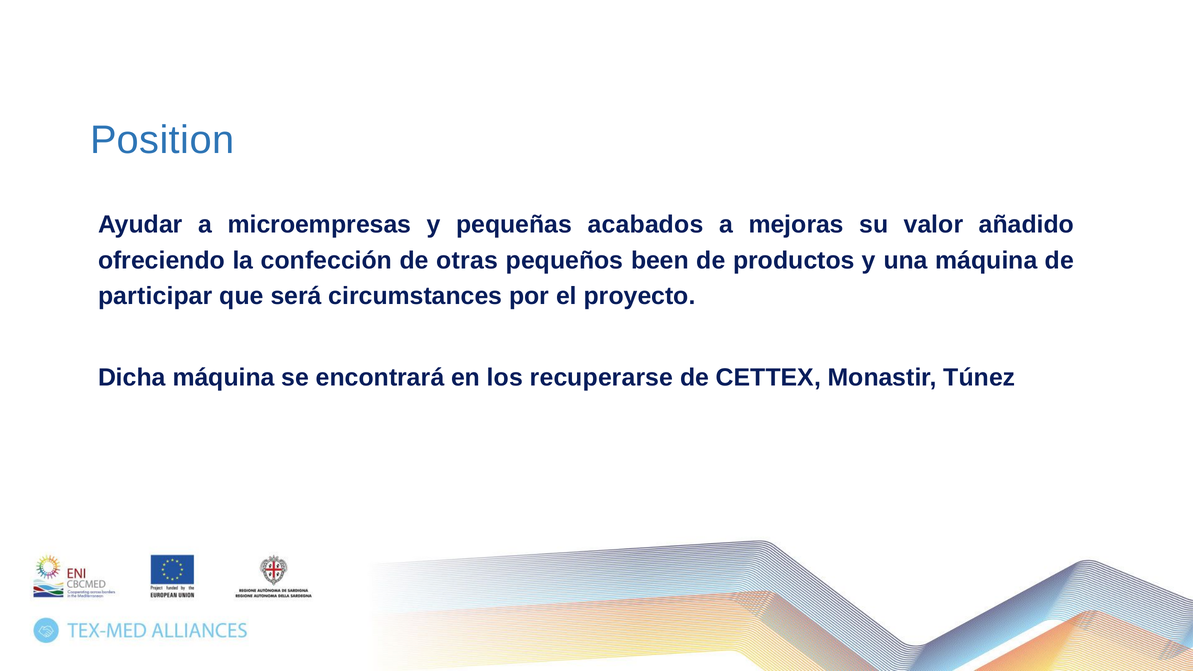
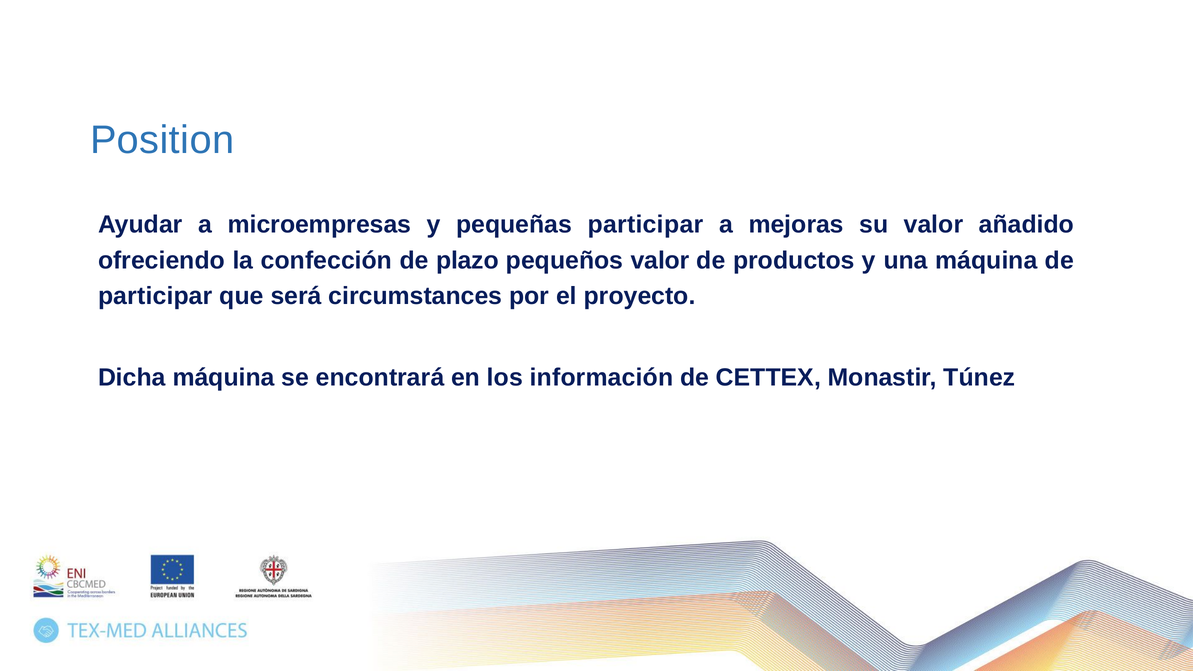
pequeñas acabados: acabados -> participar (646, 225)
otras: otras -> plazo (467, 261)
pequeños been: been -> valor (660, 261)
recuperarse: recuperarse -> información (602, 378)
